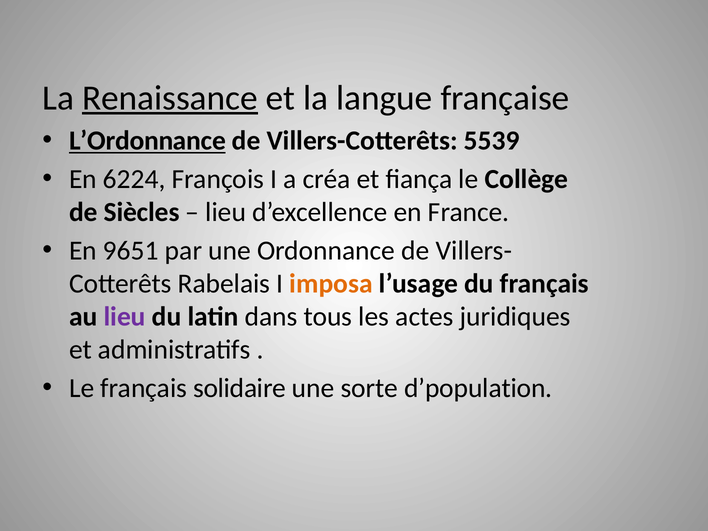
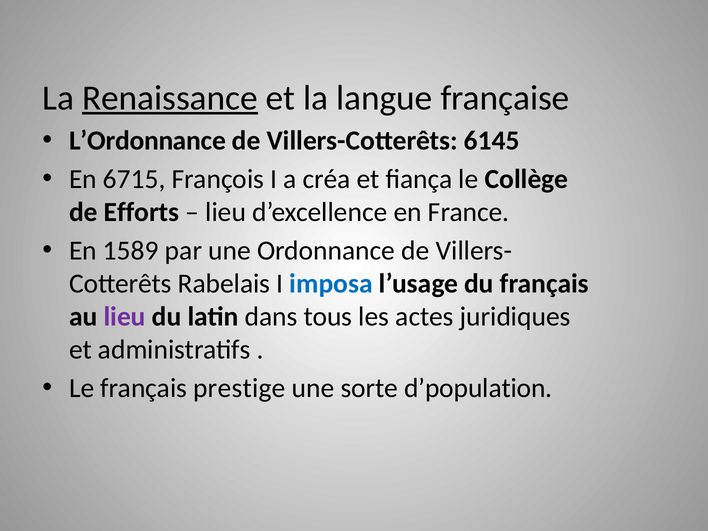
L’Ordonnance underline: present -> none (147, 141)
5539: 5539 -> 6145 (492, 141)
6224: 6224 -> 6715 (134, 179)
Siècles: Siècles -> Efforts (142, 212)
9651: 9651 -> 1589 (131, 251)
imposa colour: orange -> blue (331, 284)
solidaire: solidaire -> prestige (239, 388)
